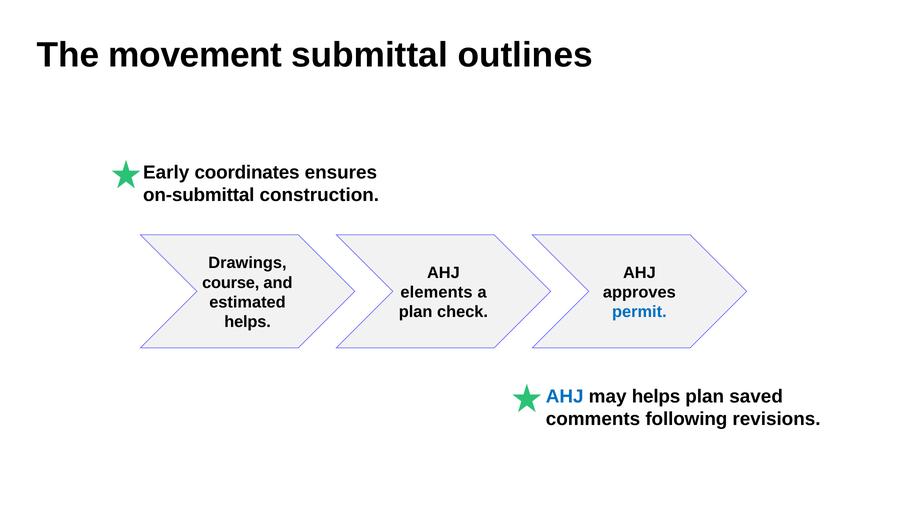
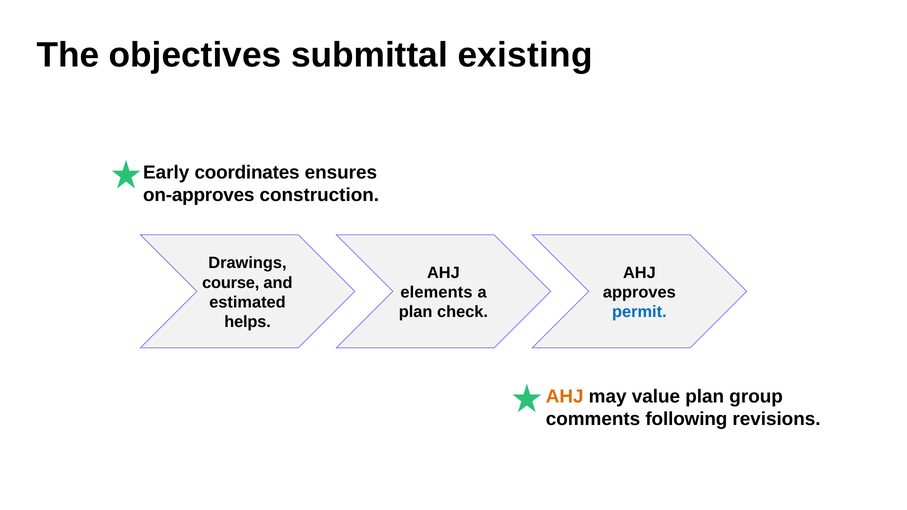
movement: movement -> objectives (195, 55)
outlines: outlines -> existing (525, 55)
on-submittal: on-submittal -> on-approves (199, 195)
AHJ colour: blue -> orange (565, 396)
may helps: helps -> value (656, 396)
saved: saved -> group (756, 396)
